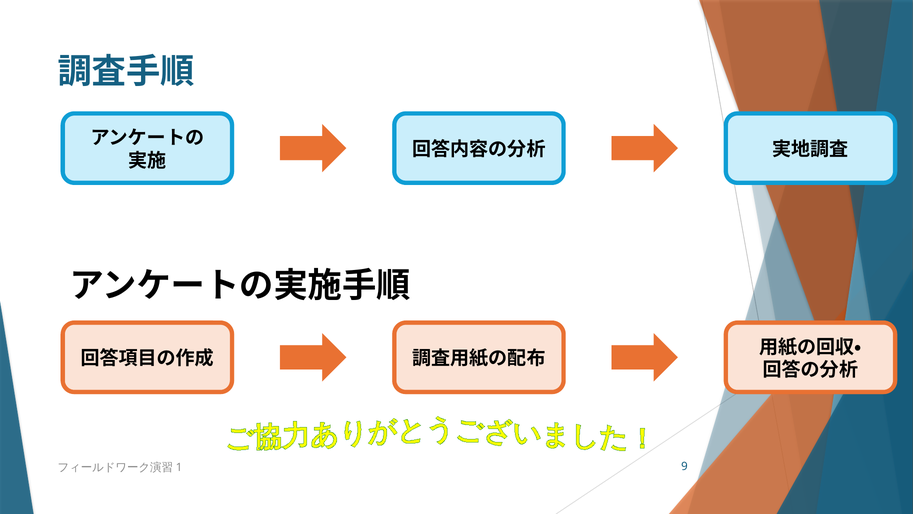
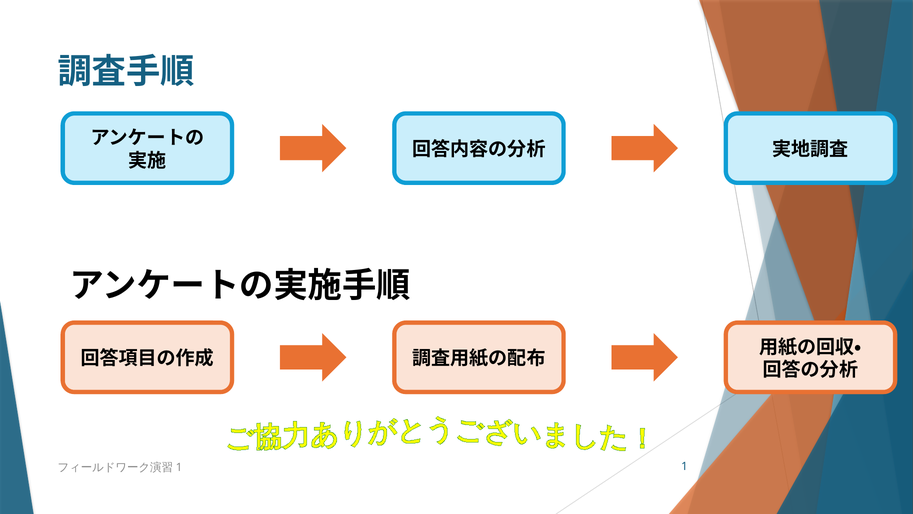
9: 9 -> 1 (684, 466)
